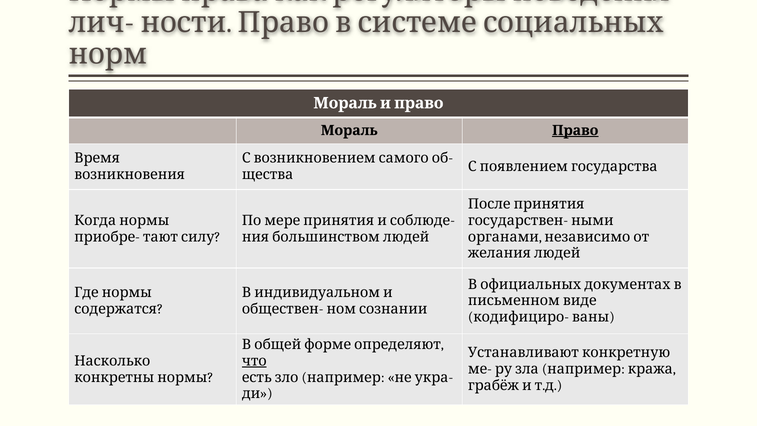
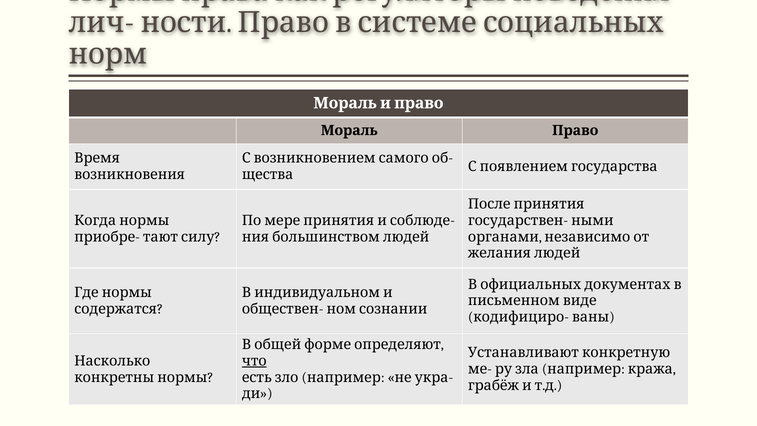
Право underline: present -> none (575, 130)
